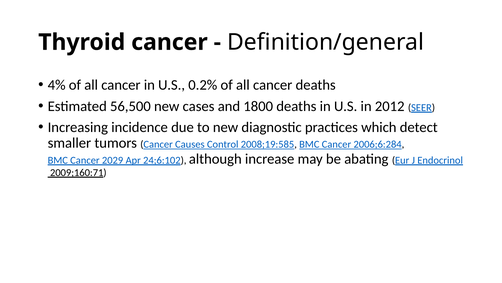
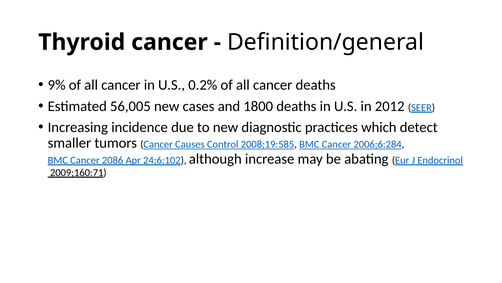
4%: 4% -> 9% (57, 85)
56,500: 56,500 -> 56,005 (130, 106)
2029: 2029 -> 2086 (113, 160)
